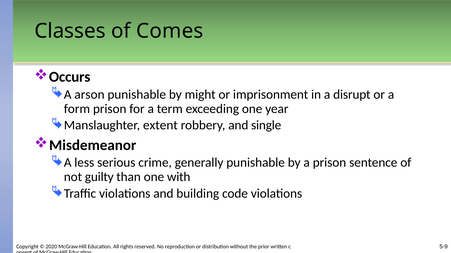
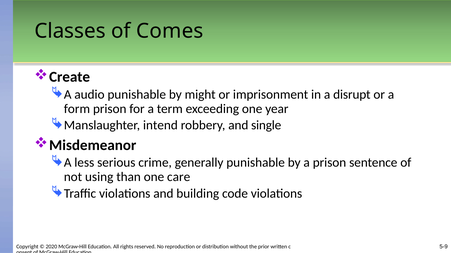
Occurs: Occurs -> Create (70, 77)
arson: arson -> audio (89, 95)
extent: extent -> intend (160, 126)
guilty: guilty -> using (99, 177)
with: with -> care (179, 177)
